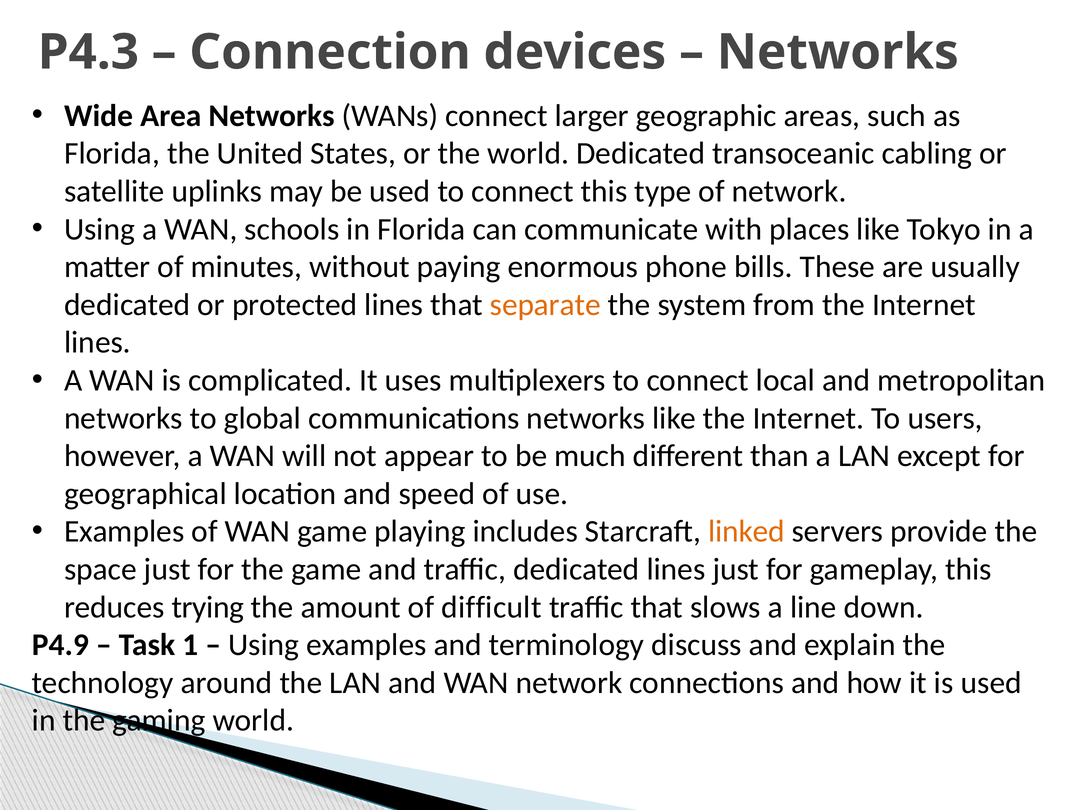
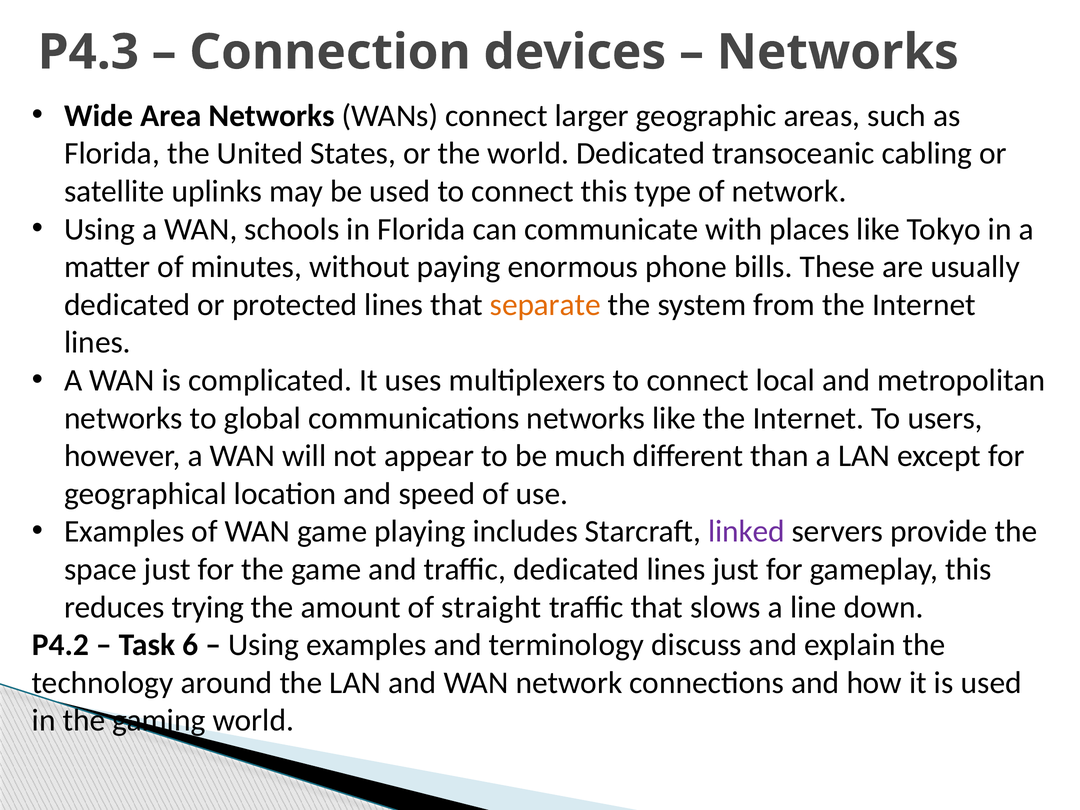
linked colour: orange -> purple (746, 532)
difficult: difficult -> straight (491, 607)
P4.9: P4.9 -> P4.2 (60, 645)
1: 1 -> 6 (190, 645)
